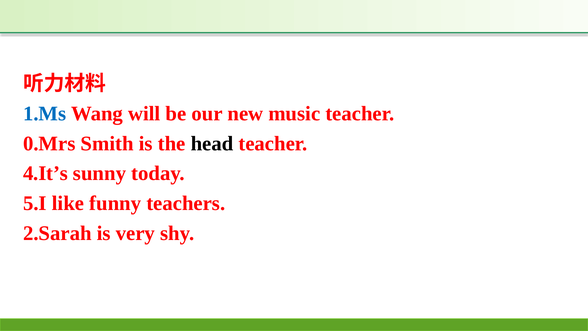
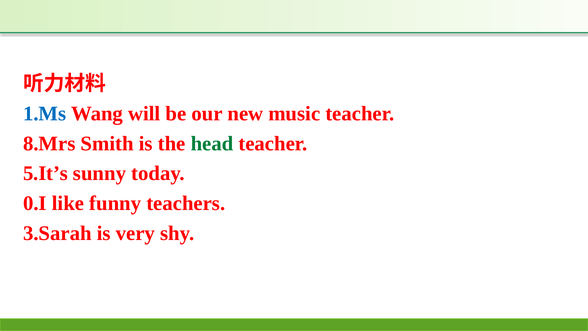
0.Mrs: 0.Mrs -> 8.Mrs (49, 143)
head colour: black -> green (212, 143)
4.It’s: 4.It’s -> 5.It’s (45, 173)
5.I: 5.I -> 0.I (35, 203)
2.Sarah: 2.Sarah -> 3.Sarah (57, 233)
